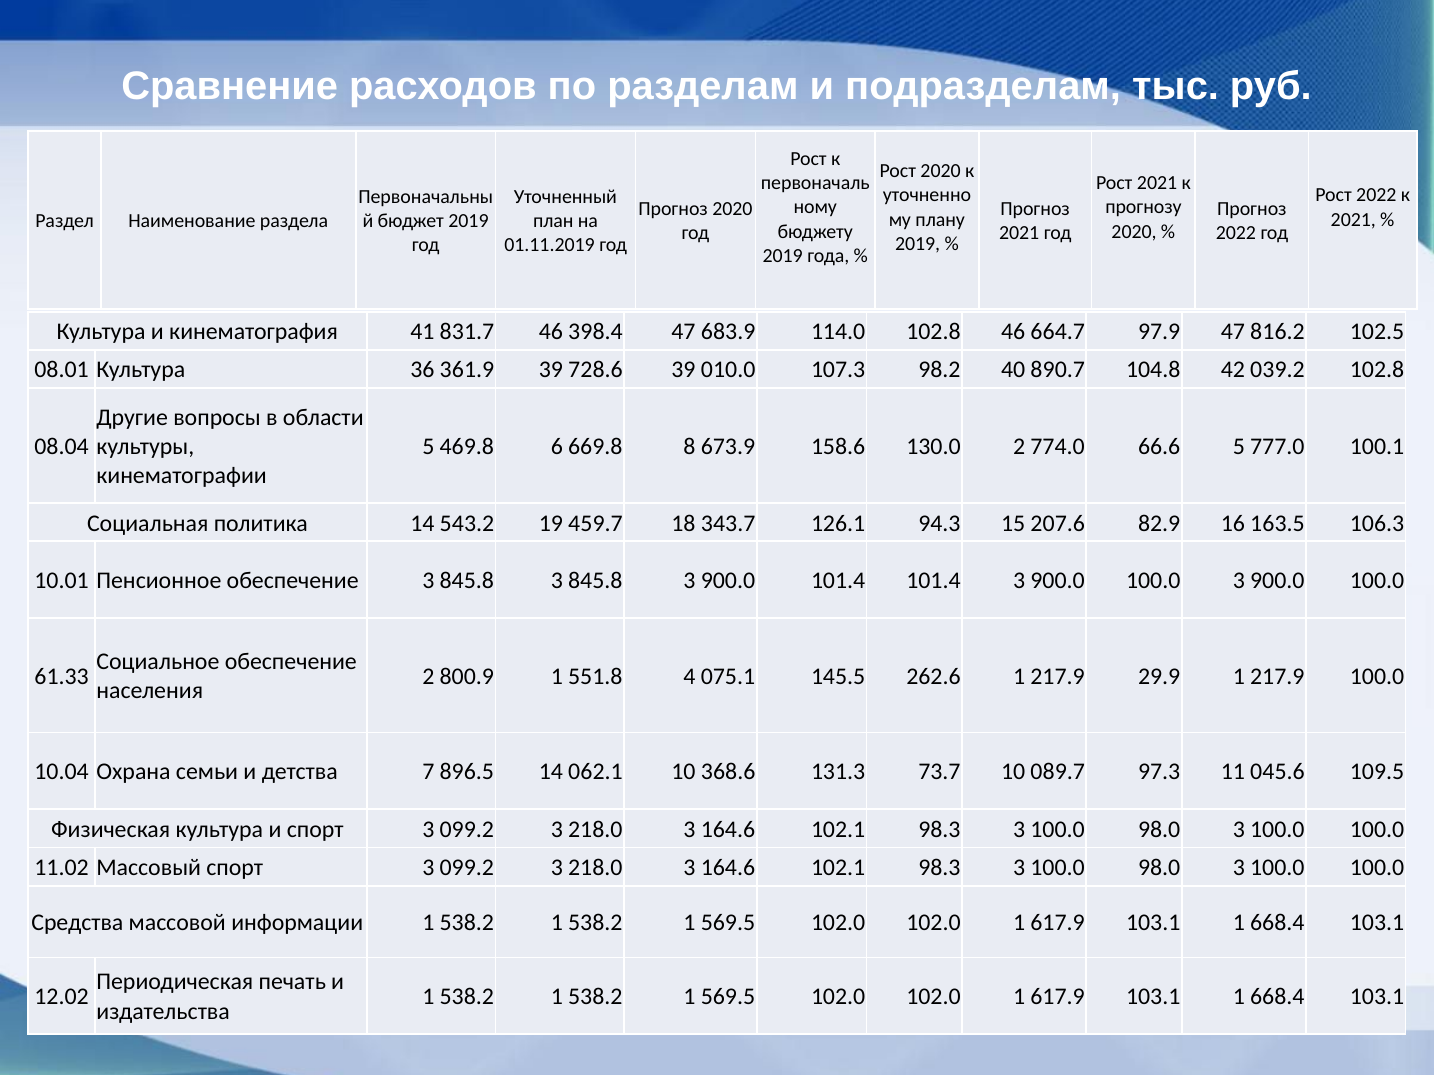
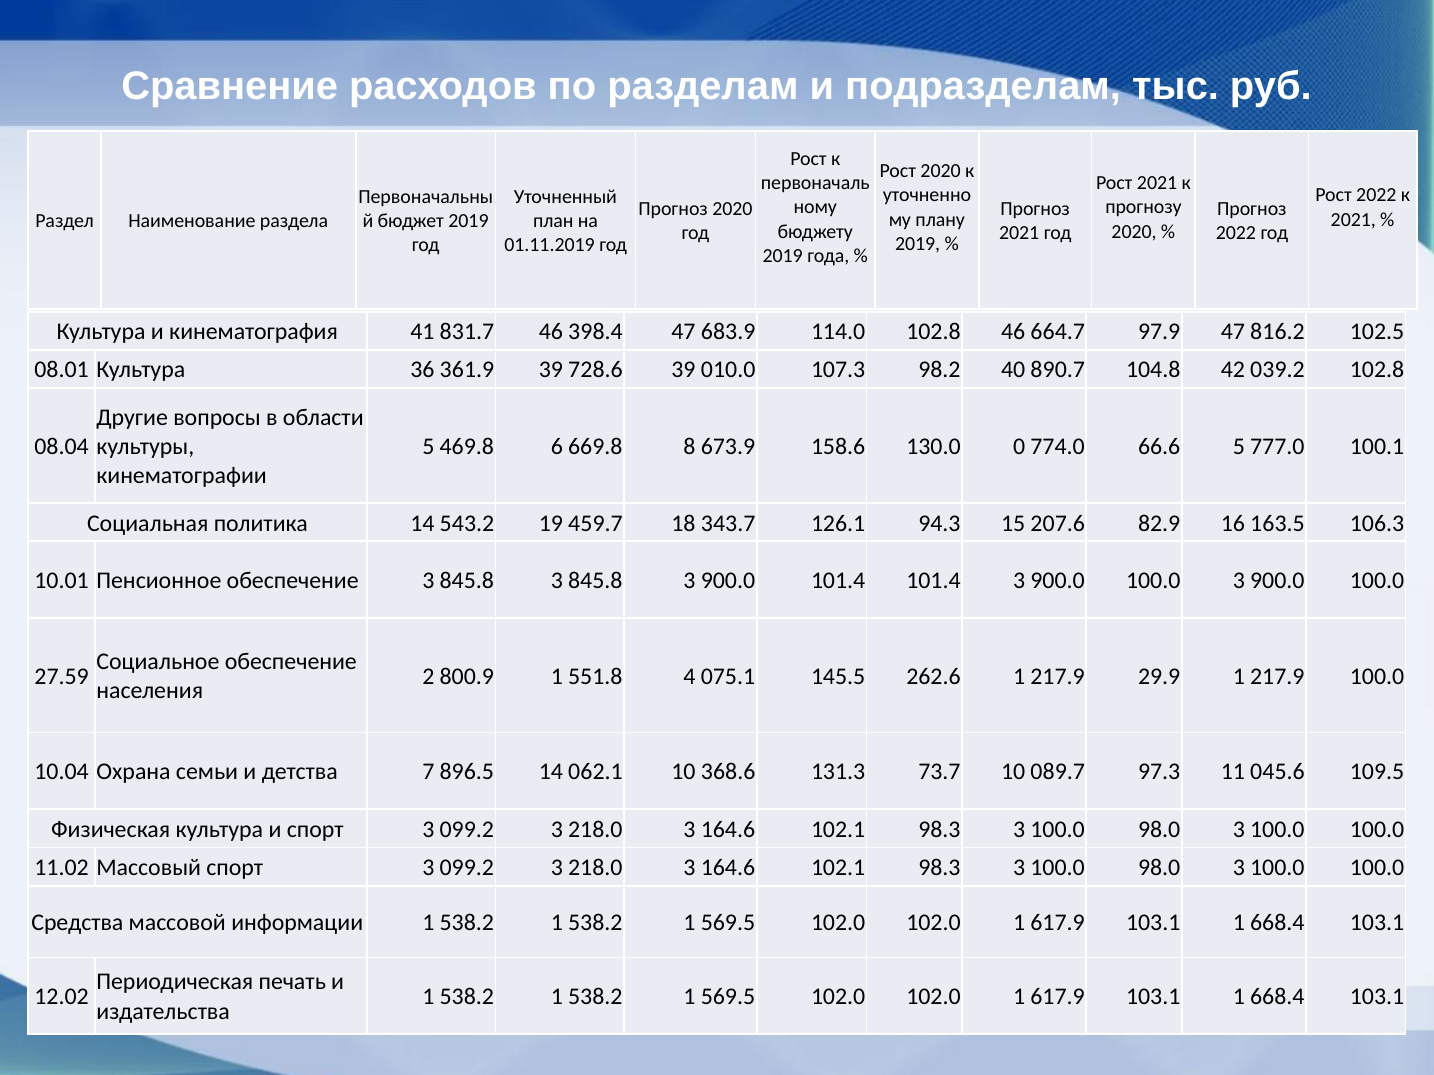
130.0 2: 2 -> 0 (1019, 447)
61.33: 61.33 -> 27.59 (62, 676)
